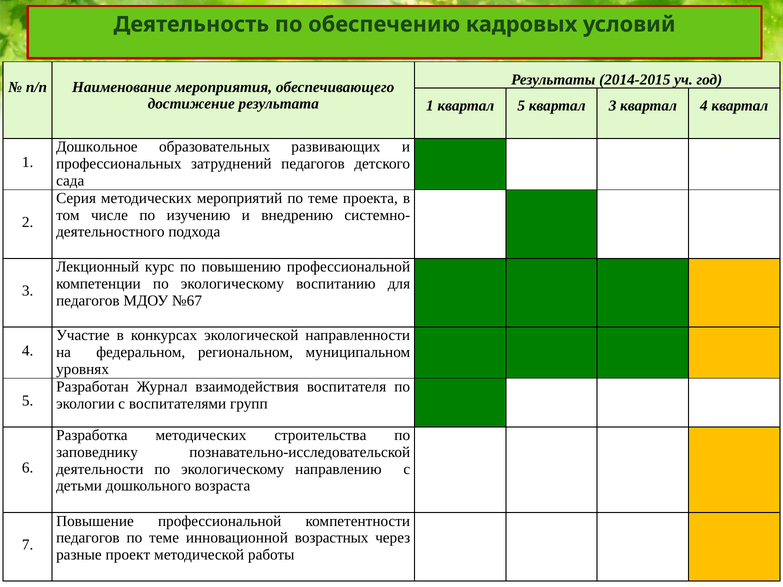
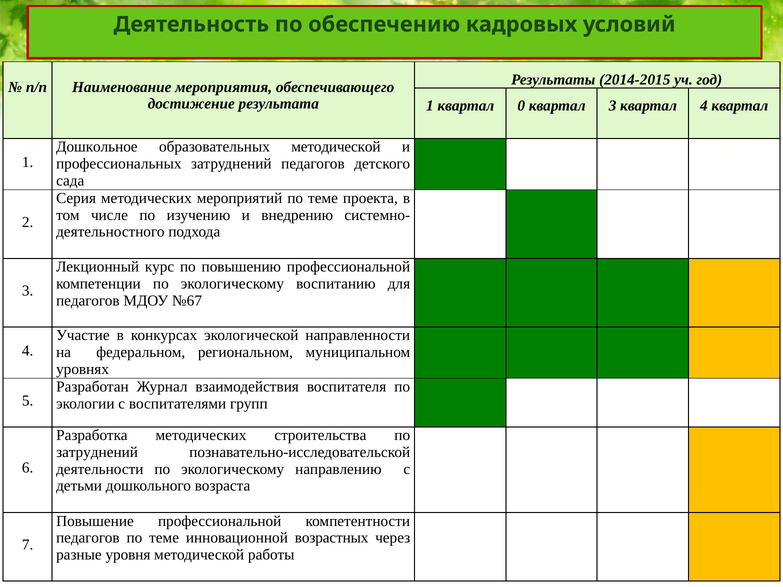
квартал 5: 5 -> 0 (521, 106)
образовательных развивающих: развивающих -> методической (336, 147)
заповеднику: заповеднику -> затруднений (97, 452)
проект: проект -> уровня (128, 555)
